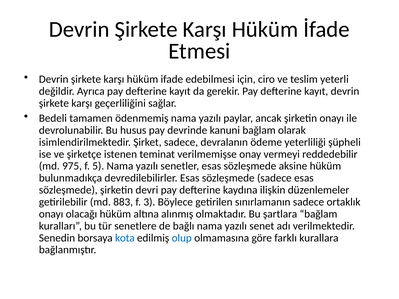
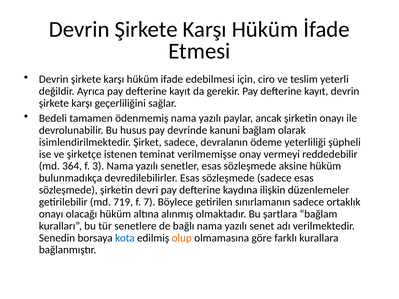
975: 975 -> 364 (72, 166)
5: 5 -> 3 (98, 166)
883: 883 -> 719 (123, 202)
3: 3 -> 7 (149, 202)
olup colour: blue -> orange (182, 238)
